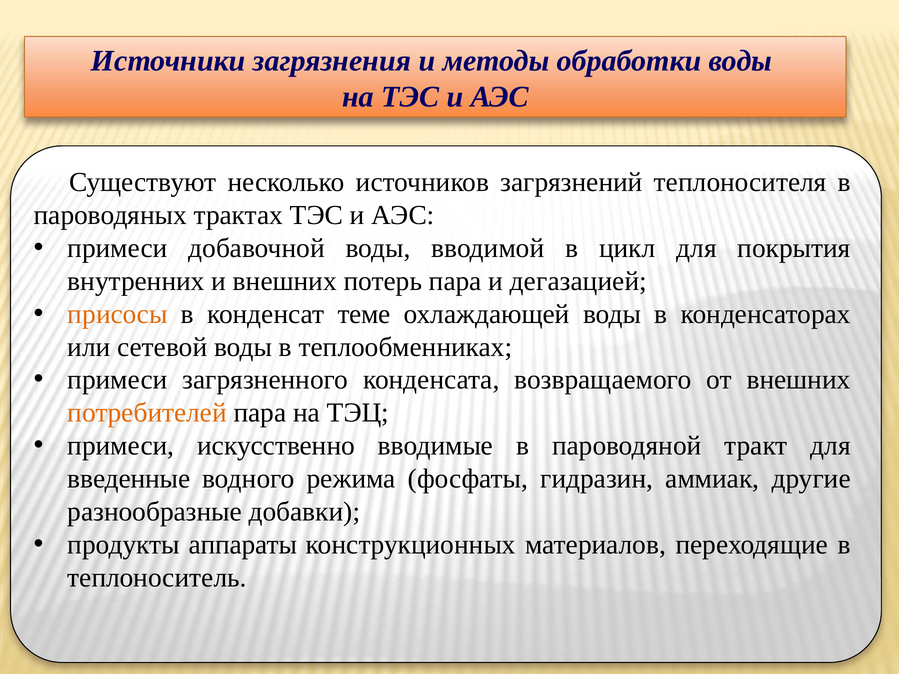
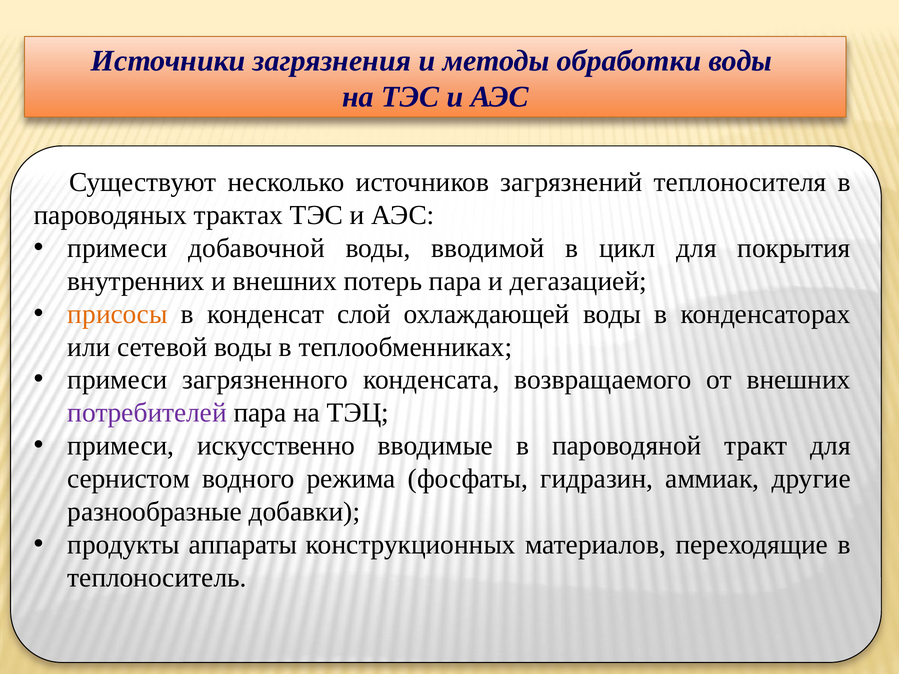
теме: теме -> слой (364, 314)
потребителей colour: orange -> purple (147, 413)
введенные: введенные -> сернистом (129, 479)
